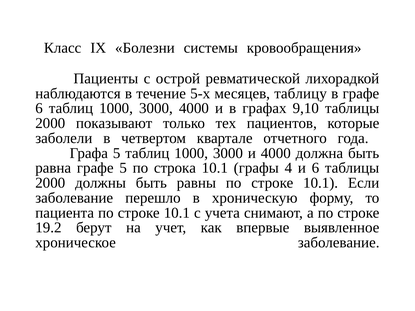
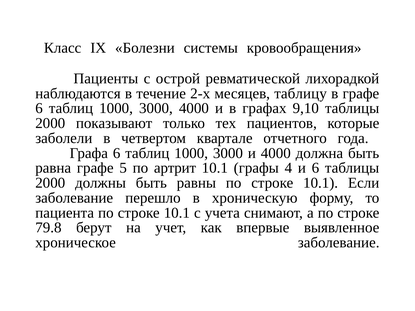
5-х: 5-х -> 2-х (200, 93)
Графа 5: 5 -> 6 (117, 153)
строка: строка -> артрит (175, 168)
19.2: 19.2 -> 79.8 (48, 228)
